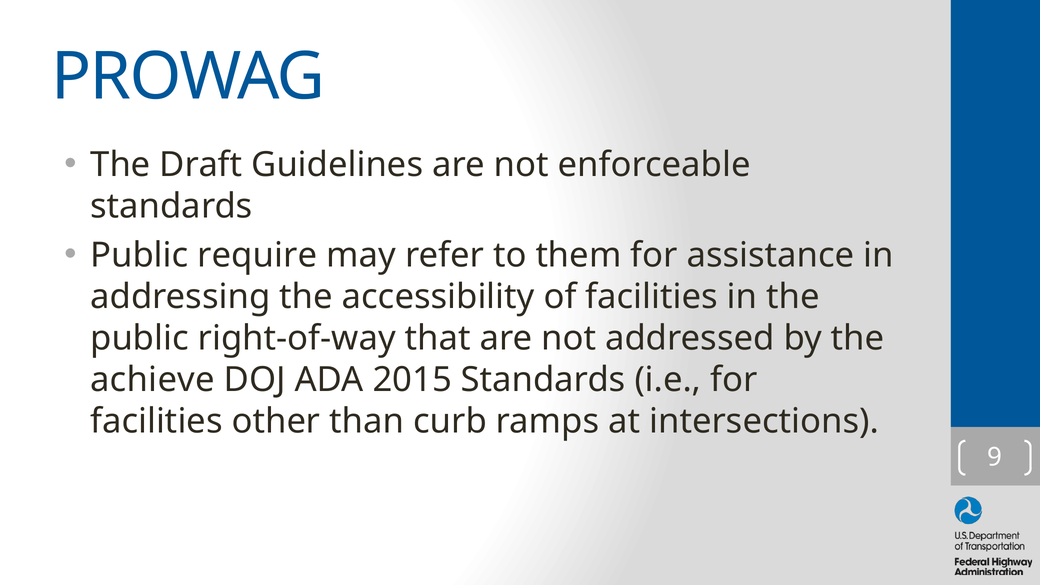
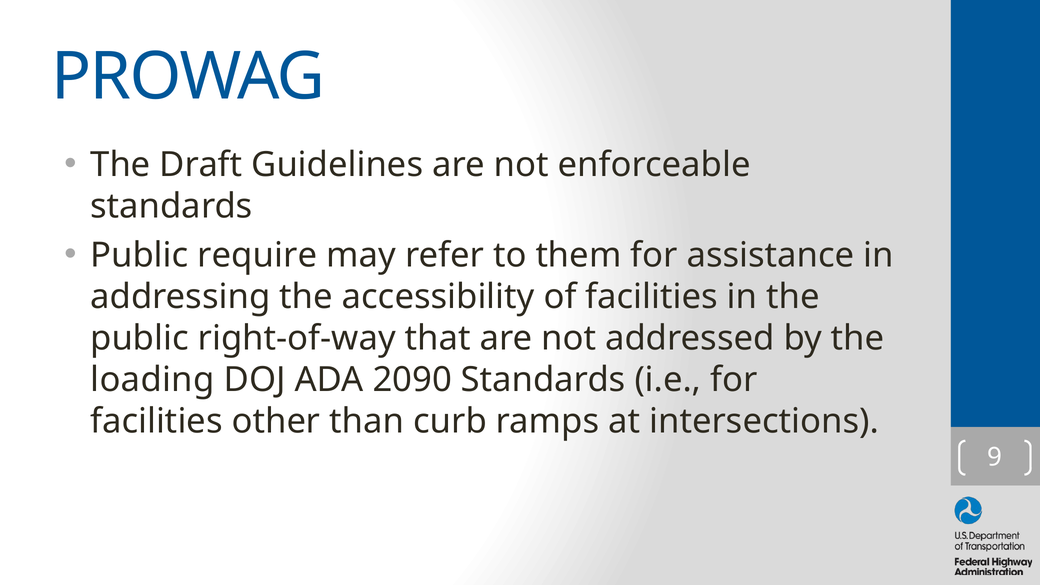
achieve: achieve -> loading (152, 380)
2015: 2015 -> 2090 (412, 380)
